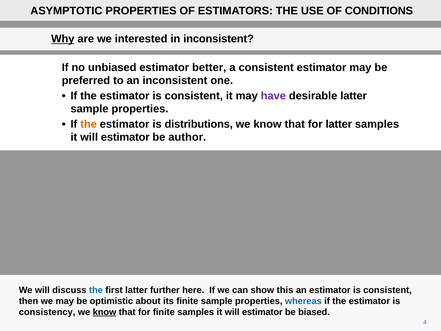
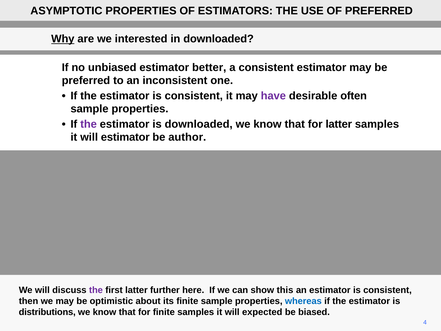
OF CONDITIONS: CONDITIONS -> PREFERRED (379, 11)
in inconsistent: inconsistent -> downloaded (219, 39)
desirable latter: latter -> often (354, 96)
the colour: orange -> purple (89, 124)
is distributions: distributions -> downloaded (199, 124)
the colour: blue -> purple (96, 290)
consistency: consistency -> distributions (47, 312)
know underline: present -> none (105, 312)
estimator: estimator -> expected (262, 312)
